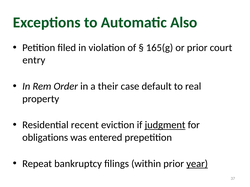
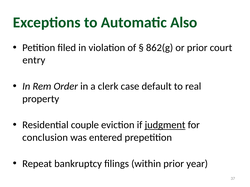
165(g: 165(g -> 862(g (160, 48)
their: their -> clerk (108, 87)
recent: recent -> couple (85, 125)
obligations: obligations -> conclusion (45, 138)
year underline: present -> none (197, 164)
